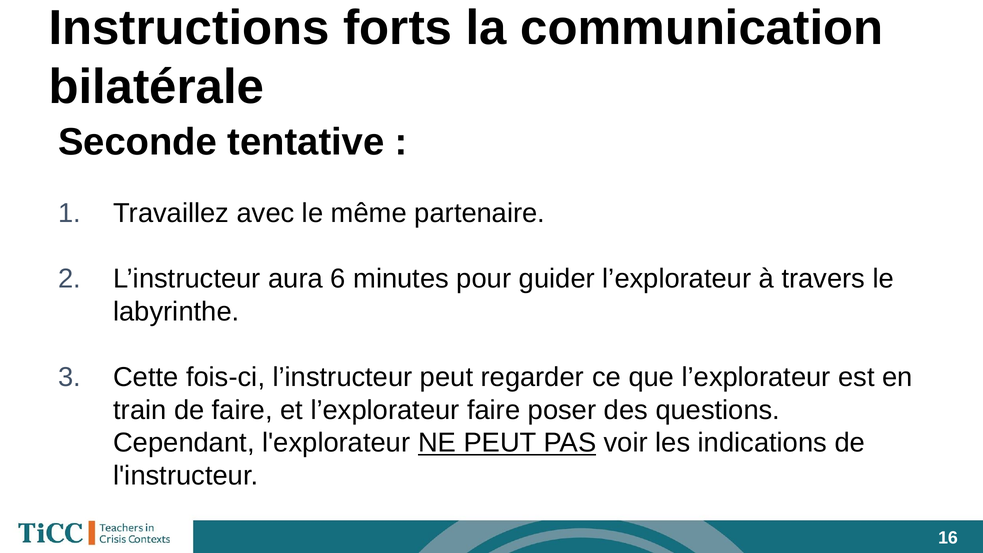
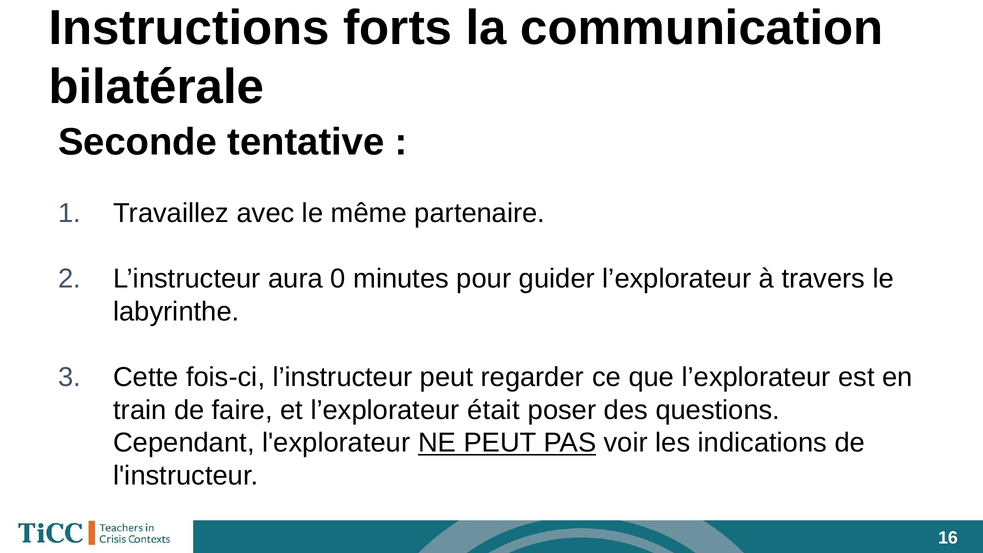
6: 6 -> 0 (338, 279)
l’explorateur faire: faire -> était (494, 410)
